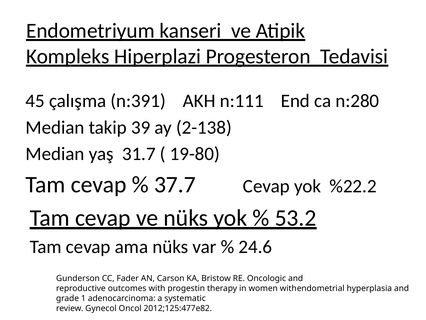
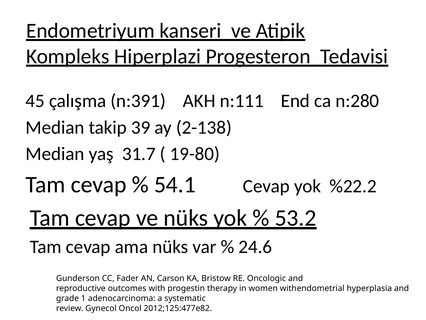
37.7: 37.7 -> 54.1 (175, 184)
